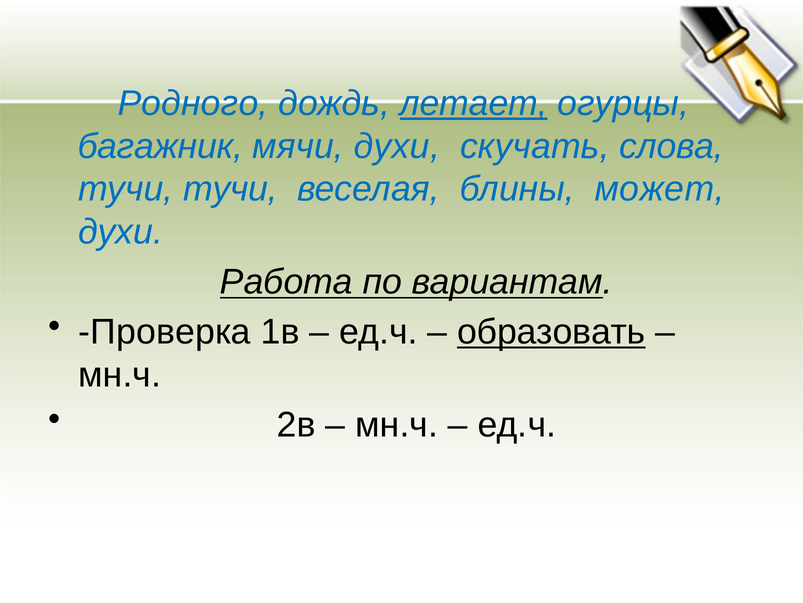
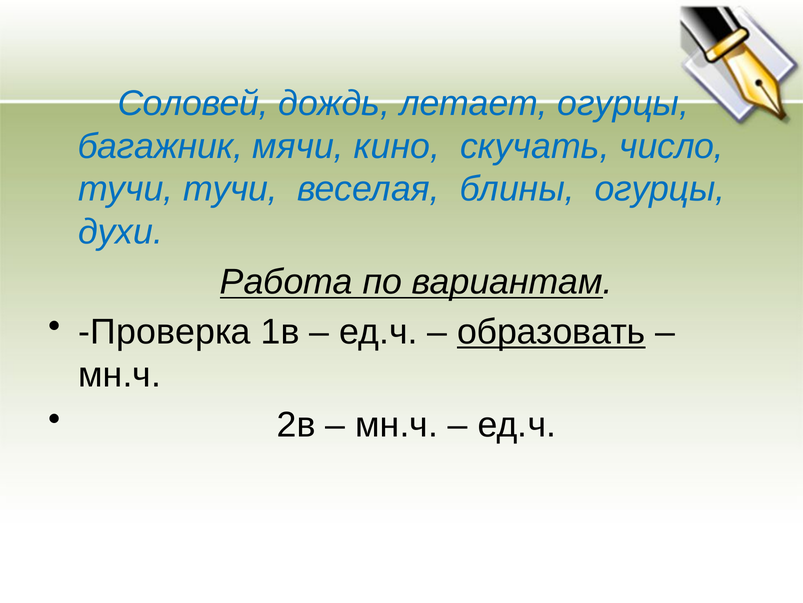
Родного: Родного -> Соловей (193, 103)
летает underline: present -> none (474, 103)
мячи духи: духи -> кино (397, 146)
слова: слова -> число (672, 146)
блины может: может -> огурцы (660, 189)
